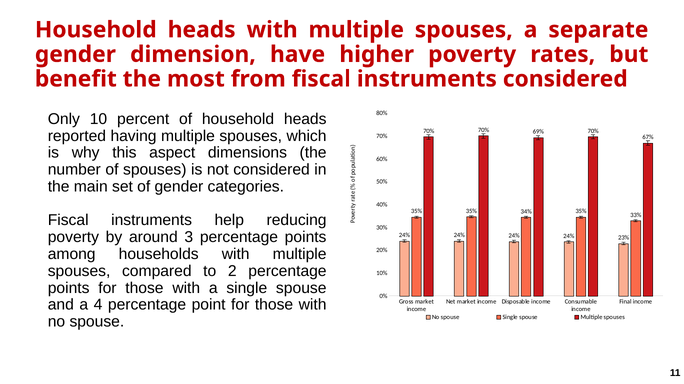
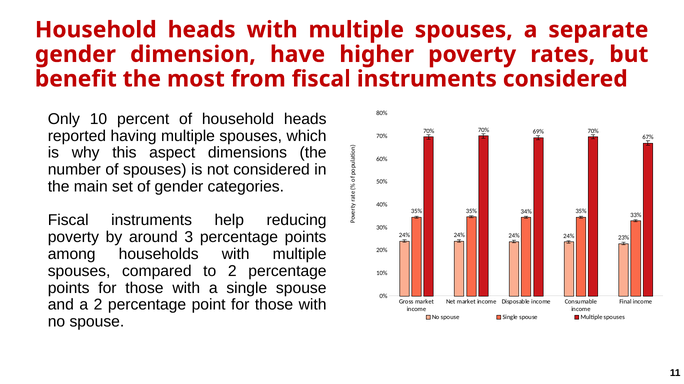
a 4: 4 -> 2 (98, 305)
